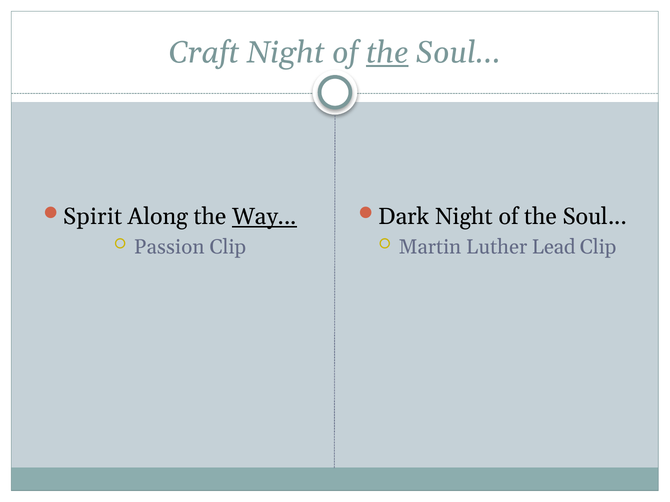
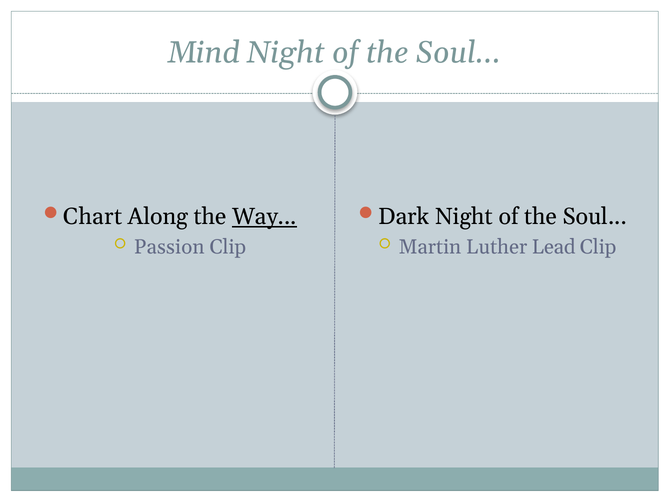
Craft: Craft -> Mind (204, 53)
the underline: present -> none (387, 53)
Spirit: Spirit -> Chart (93, 217)
